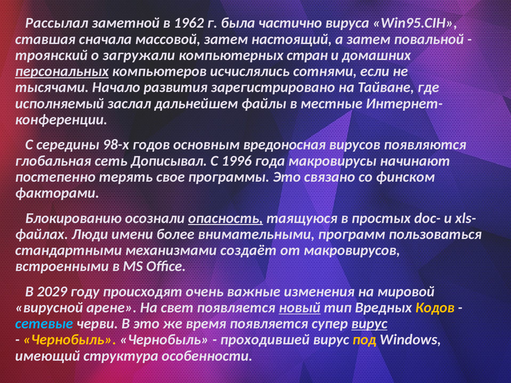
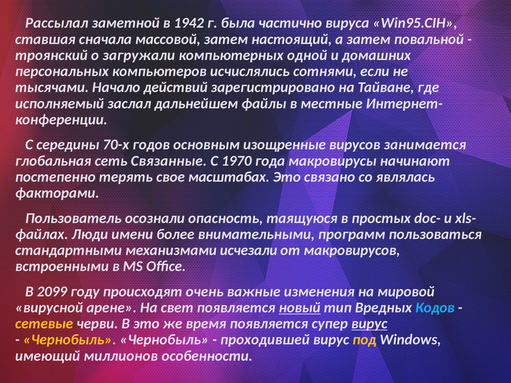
1962: 1962 -> 1942 (189, 23)
стран: стран -> одной (307, 55)
персональных underline: present -> none (62, 71)
развития: развития -> действий (176, 87)
98-х: 98-х -> 70-х (116, 145)
вредоносная: вредоносная -> изощренные (284, 145)
появляются: появляются -> занимается (425, 145)
Дописывал: Дописывал -> Связанные (169, 161)
1996: 1996 -> 1970 (237, 161)
программы: программы -> масштабах (229, 177)
финском: финском -> являлась (405, 177)
Блокированию: Блокированию -> Пользователь (73, 218)
опасность underline: present -> none (226, 218)
создаёт: создаёт -> исчезали (249, 250)
2029: 2029 -> 2099 (52, 292)
Кодов colour: yellow -> light blue (435, 308)
сетевые colour: light blue -> yellow (44, 324)
структура: структура -> миллионов (121, 356)
